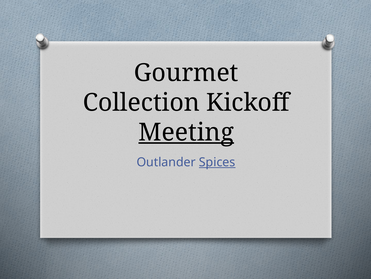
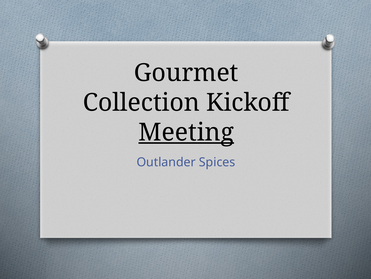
Spices underline: present -> none (217, 162)
